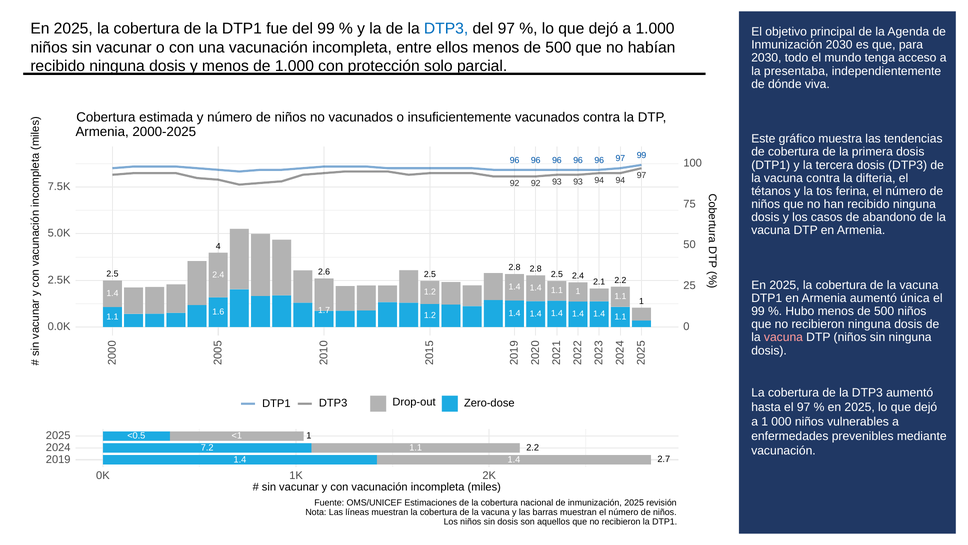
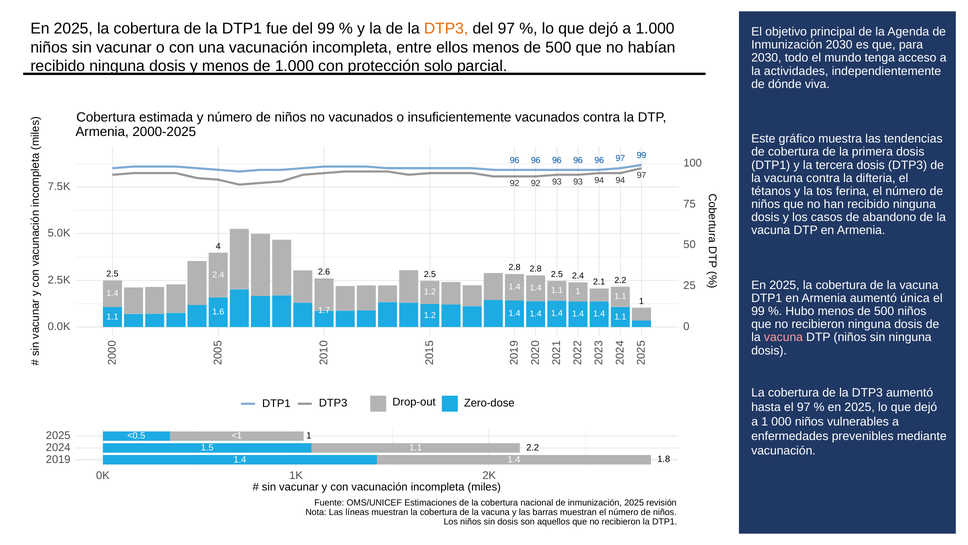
DTP3 colour: blue -> orange (446, 29)
presentaba: presentaba -> actividades (796, 71)
7.2: 7.2 -> 1.5 (207, 447)
2.7: 2.7 -> 1.8 (664, 459)
